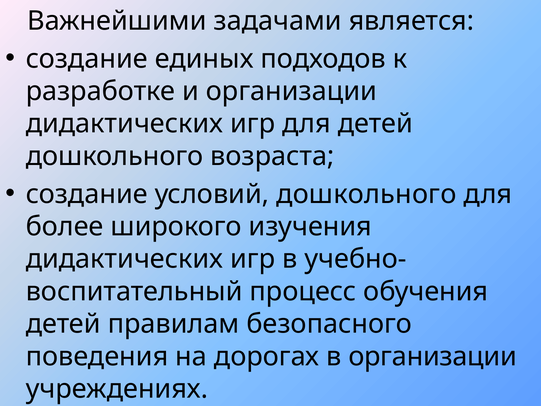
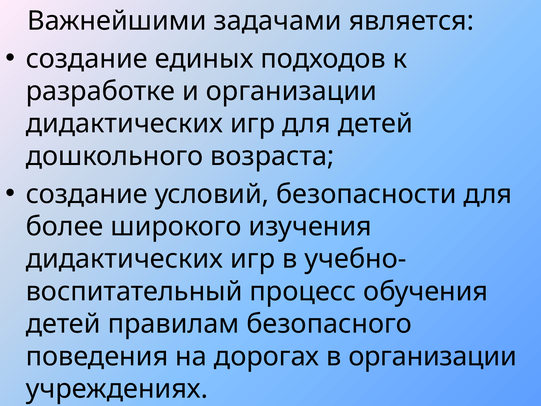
условий дошкольного: дошкольного -> безопасности (366, 194)
